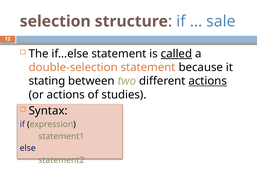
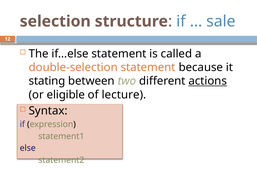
called underline: present -> none (176, 54)
or actions: actions -> eligible (66, 95)
studies: studies -> lecture (124, 95)
